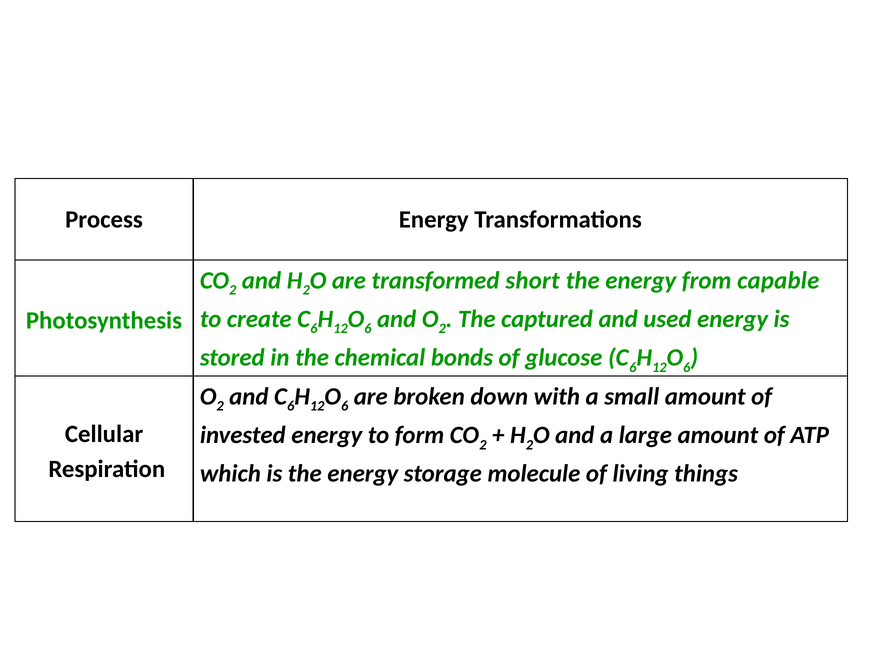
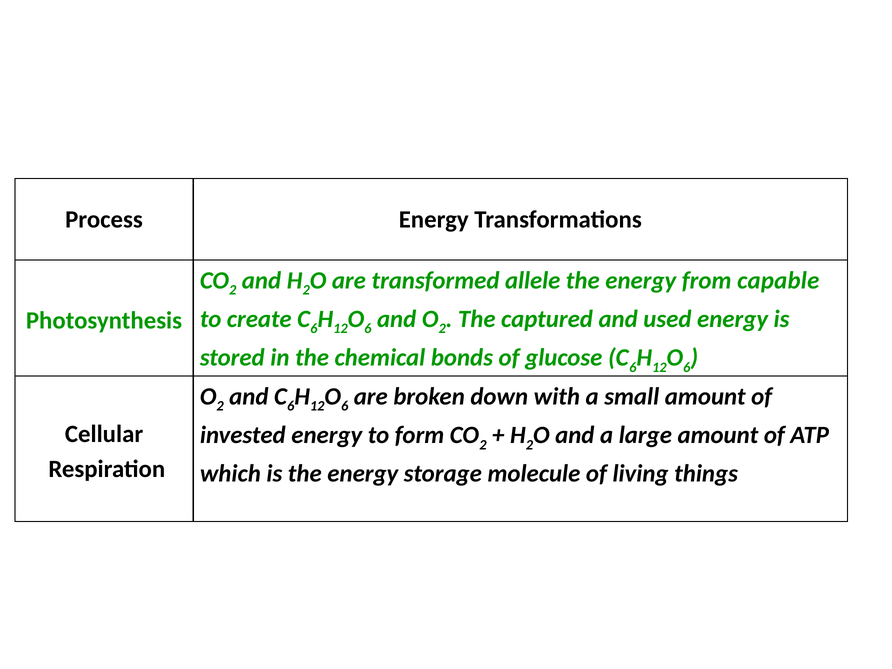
short: short -> allele (533, 280)
